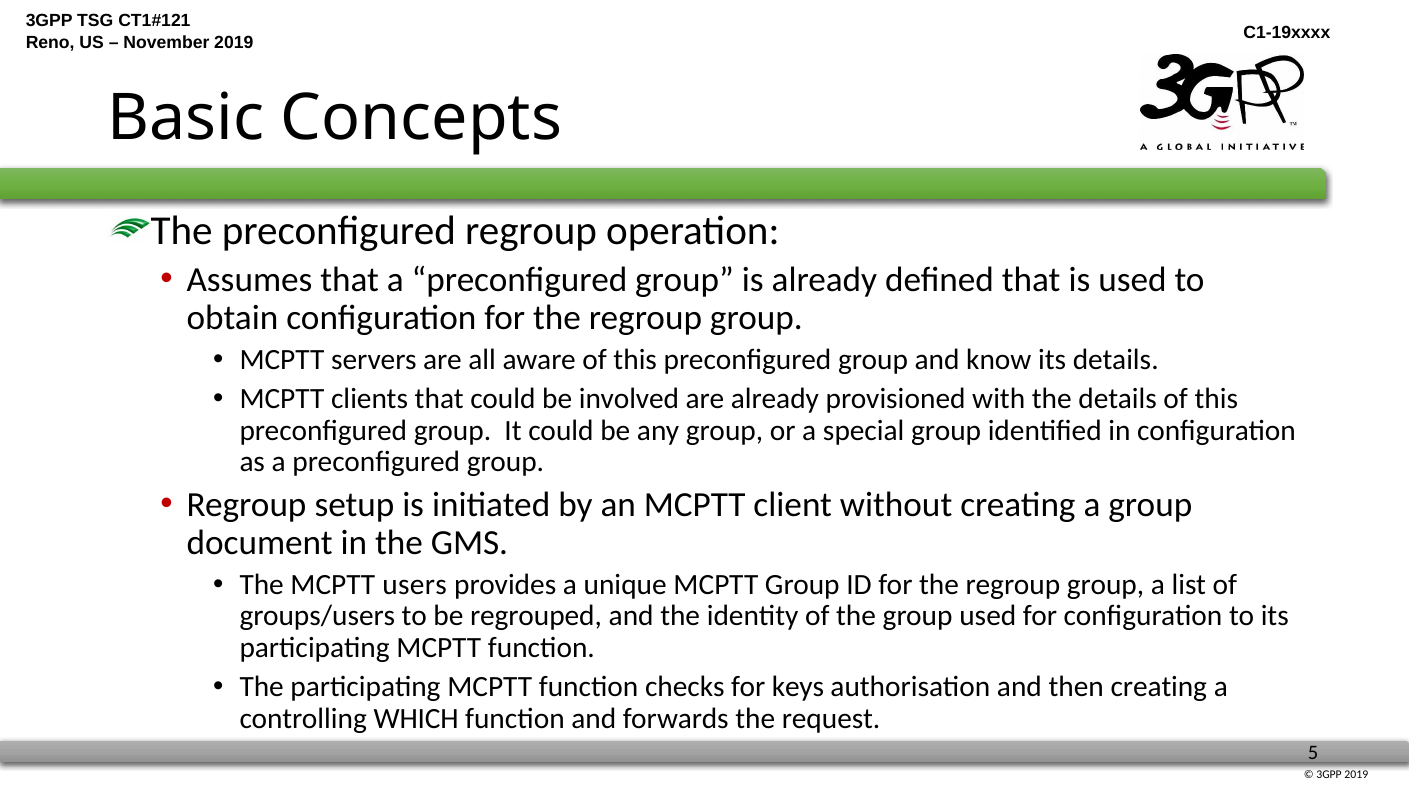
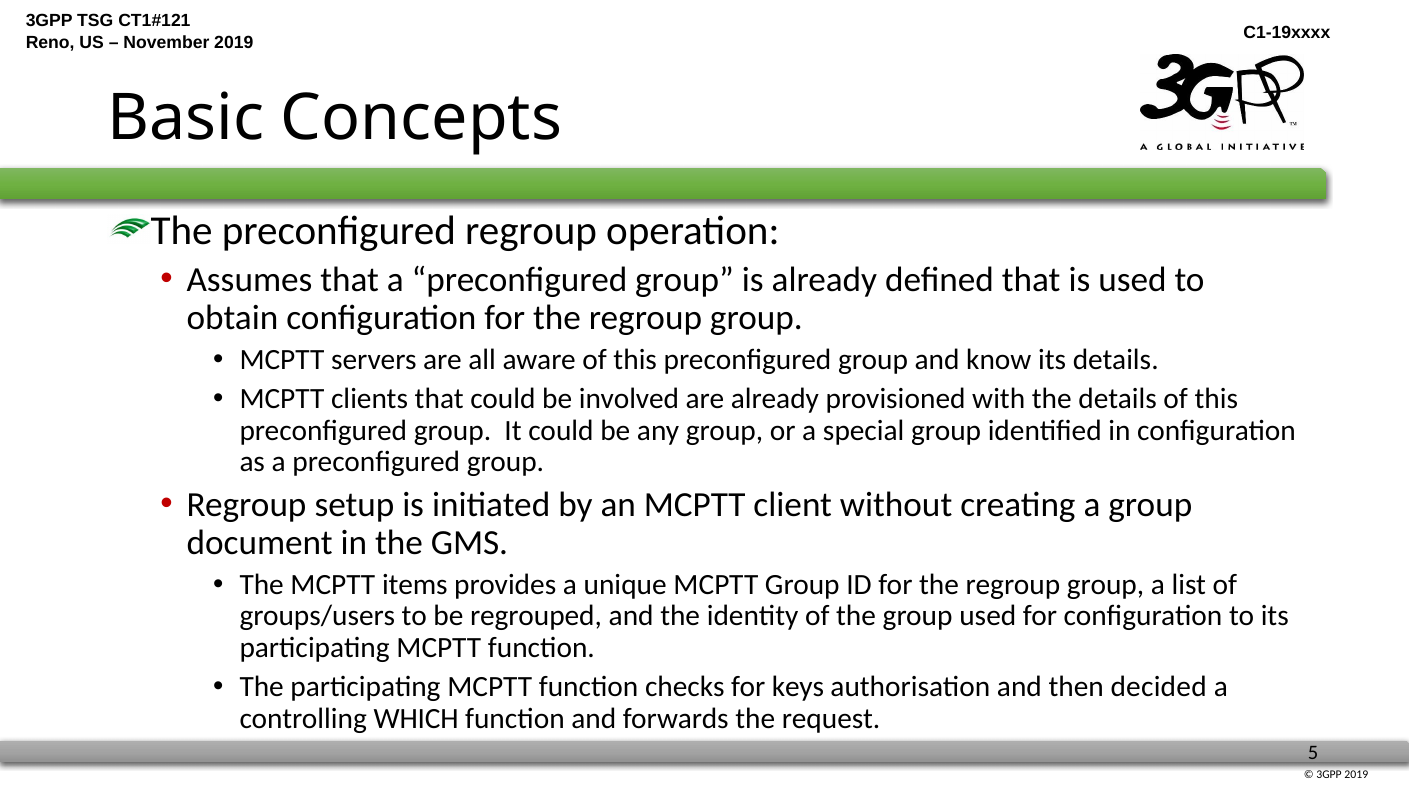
users: users -> items (415, 585)
then creating: creating -> decided (1159, 687)
